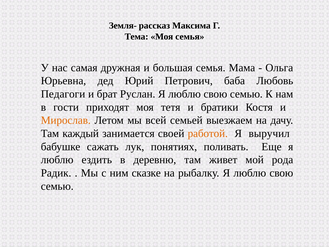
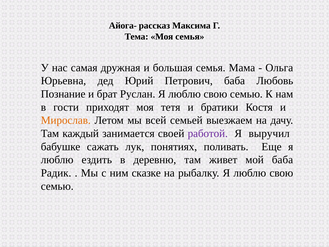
Земля-: Земля- -> Айога- (123, 26)
Педагоги: Педагоги -> Познание (63, 94)
работой colour: orange -> purple (208, 133)
мой рода: рода -> баба (282, 160)
